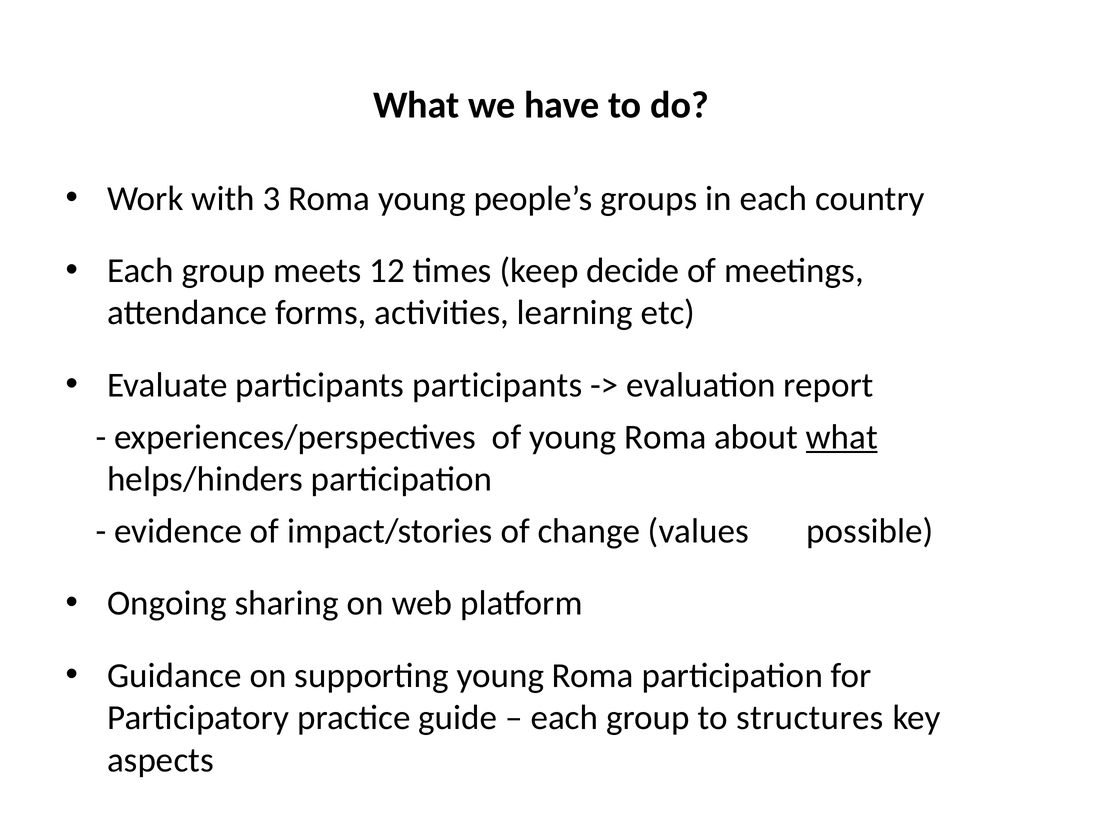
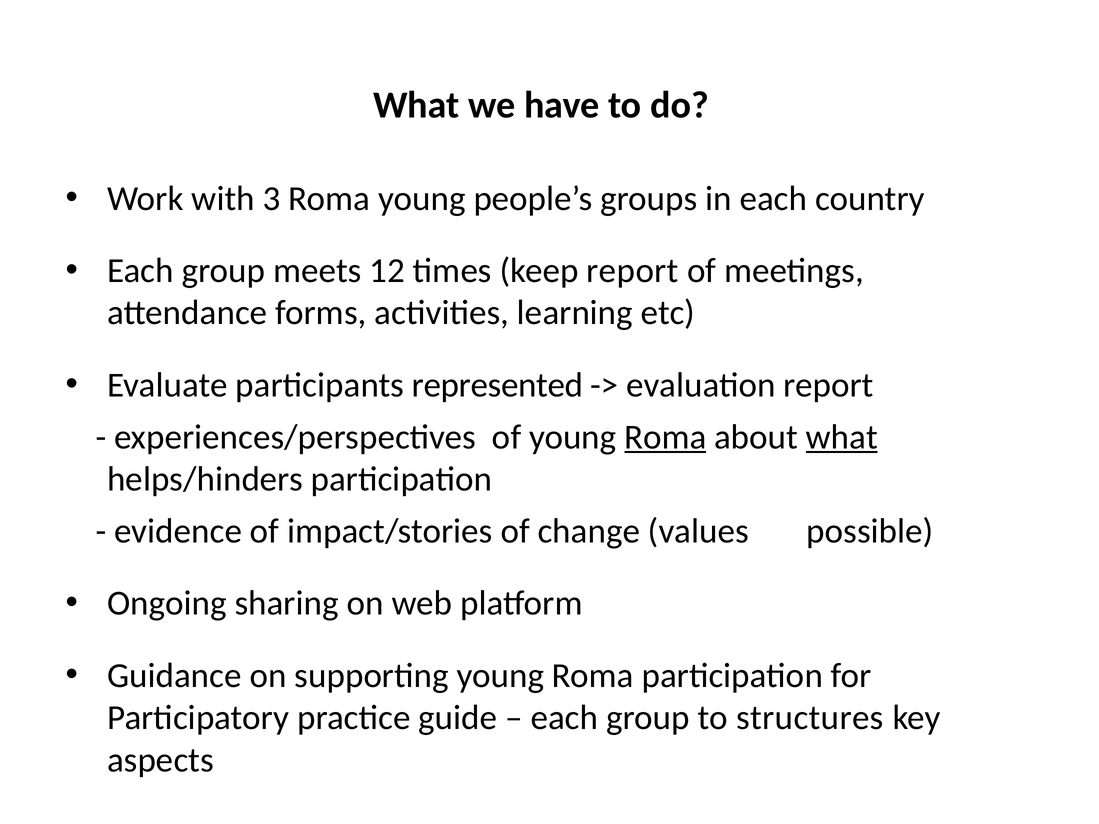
keep decide: decide -> report (633, 271)
participants participants: participants -> represented (497, 385)
Roma underline: none -> present (665, 437)
